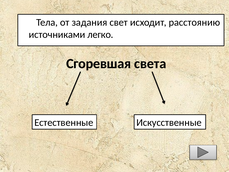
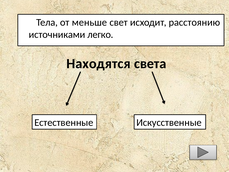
задания: задания -> меньше (89, 22)
Сгоревшая: Сгоревшая -> Находятся (99, 64)
